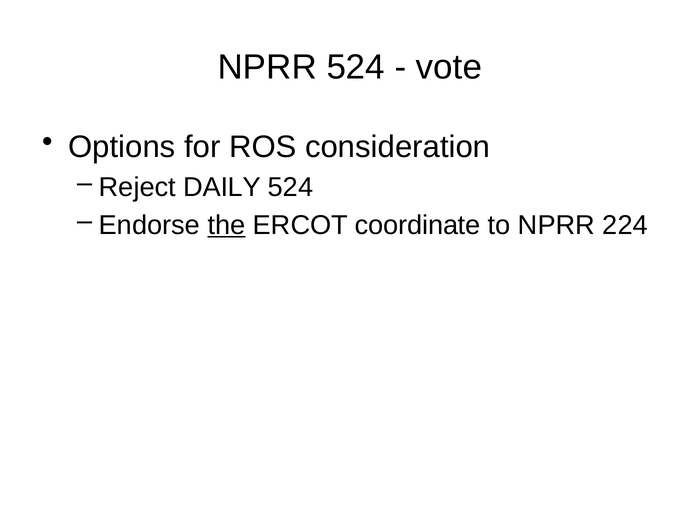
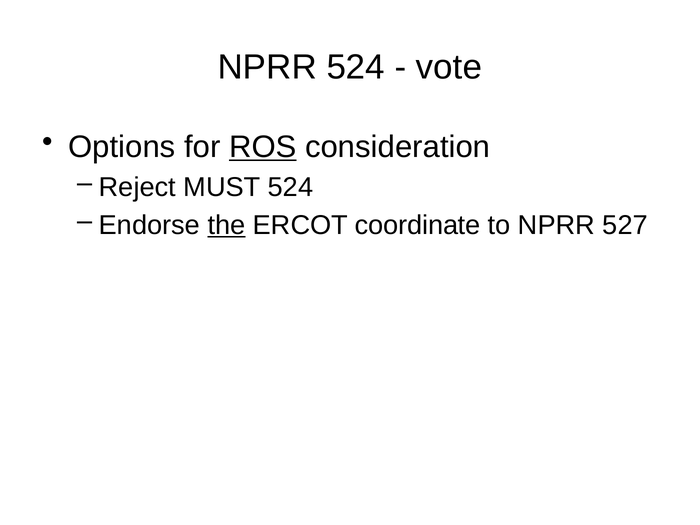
ROS underline: none -> present (263, 147)
DAILY: DAILY -> MUST (222, 187)
224: 224 -> 527 (625, 225)
